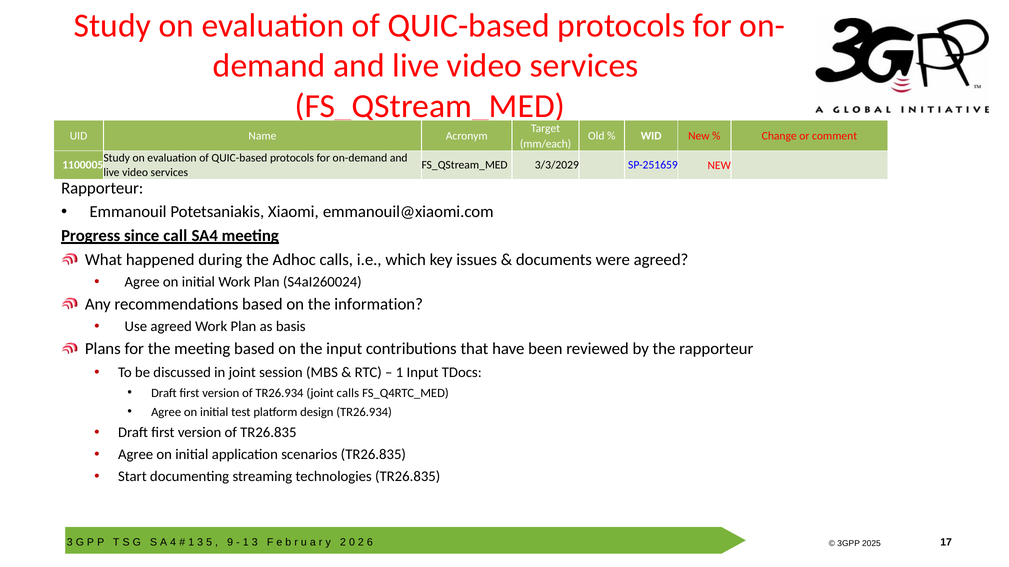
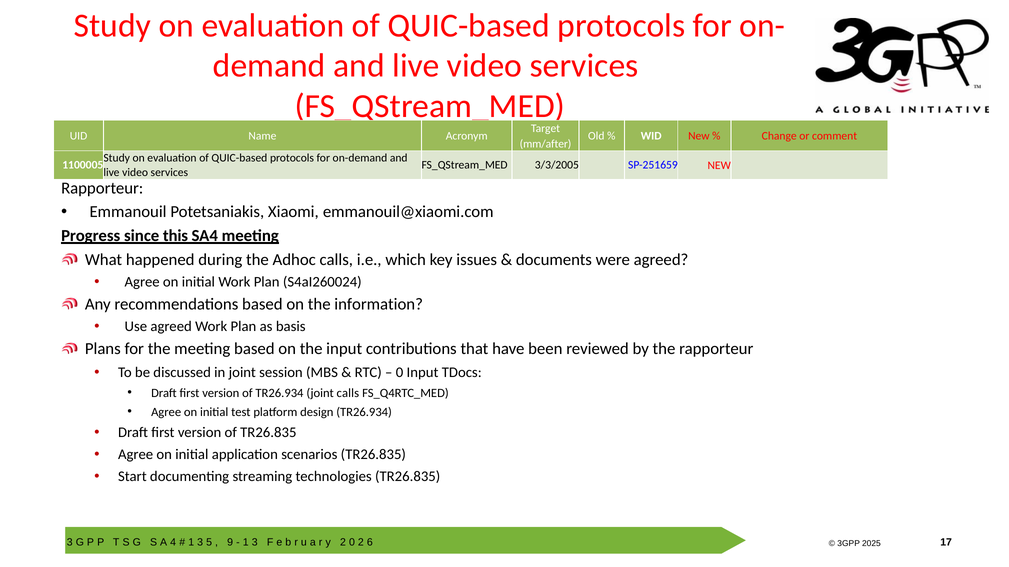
mm/each: mm/each -> mm/after (546, 144)
3/3/2029: 3/3/2029 -> 3/3/2005 (557, 165)
call: call -> this (175, 236)
1: 1 -> 0 (399, 373)
